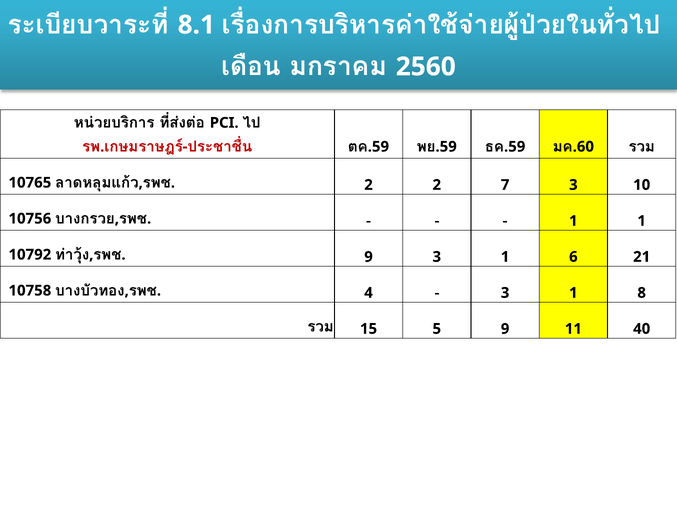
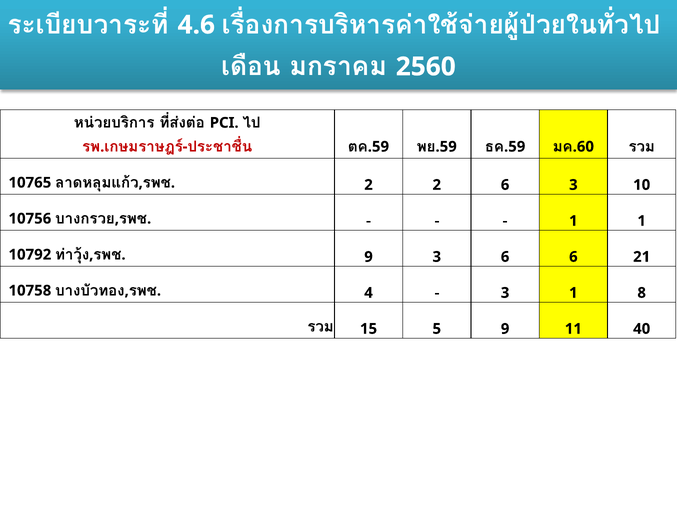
8.1: 8.1 -> 4.6 (196, 25)
2 7: 7 -> 6 (505, 185)
9 3 1: 1 -> 6 (505, 257)
